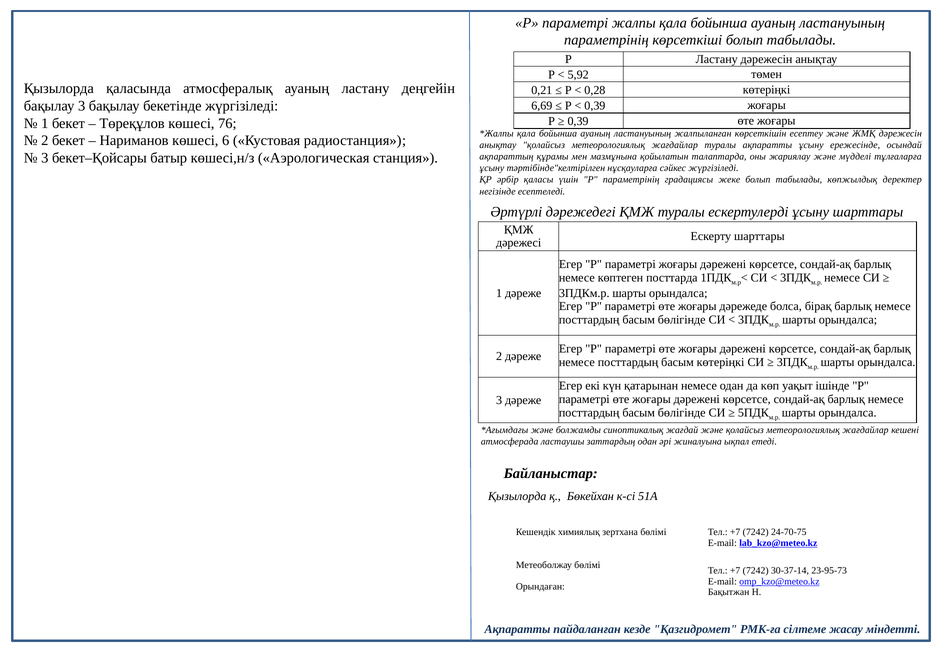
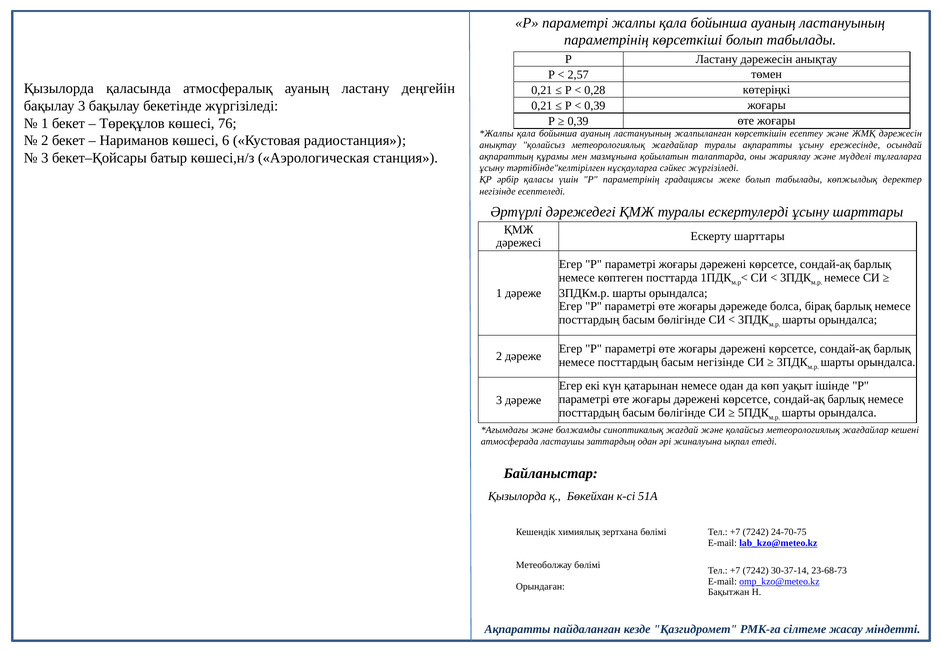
5,92: 5,92 -> 2,57 (578, 75)
6,69: 6,69 -> 0,21 (542, 106)
басым көтеріңкі: көтеріңкі -> негізінде (720, 362)
23-95-73: 23-95-73 -> 23-68-73 (829, 571)
